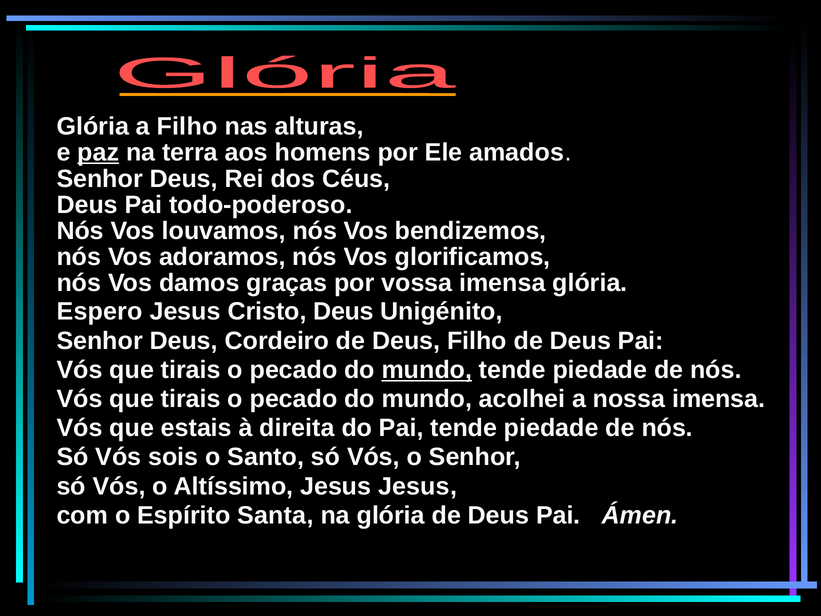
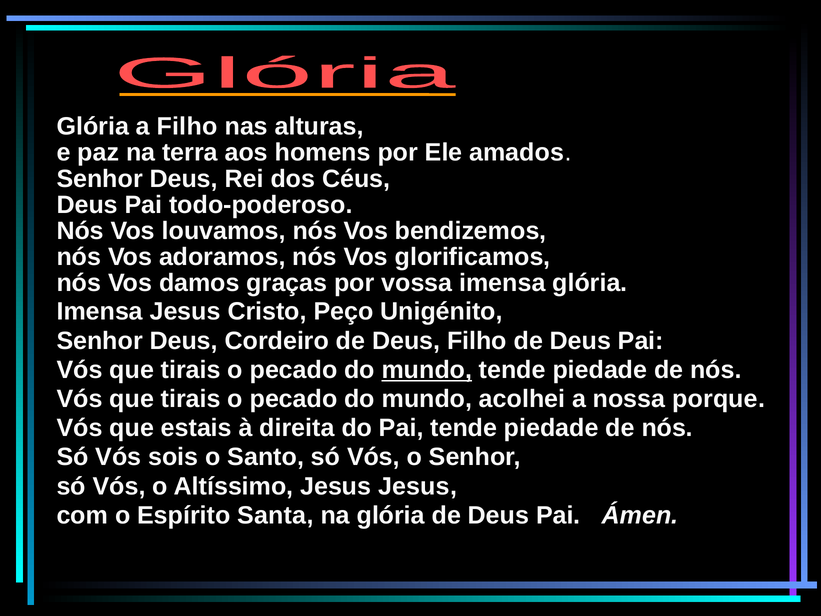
paz underline: present -> none (98, 153)
Espero: Espero -> Imensa (100, 312)
Cristo Deus: Deus -> Peço (344, 312)
nossa imensa: imensa -> porque (719, 399)
